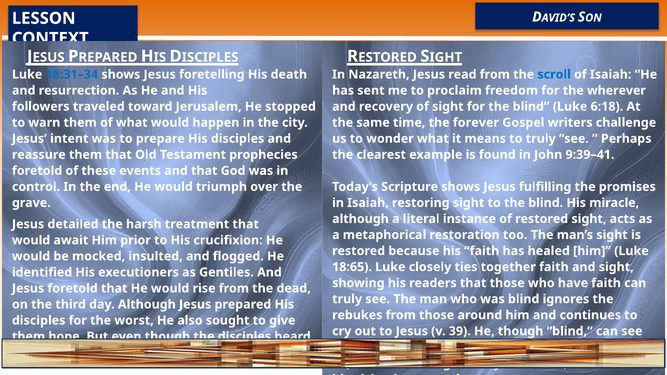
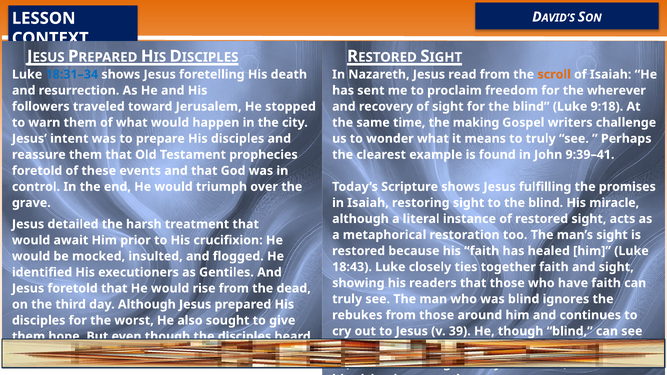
scroll colour: blue -> orange (554, 74)
6:18: 6:18 -> 9:18 (607, 107)
forever: forever -> making (476, 123)
18:65: 18:65 -> 18:43 (352, 267)
